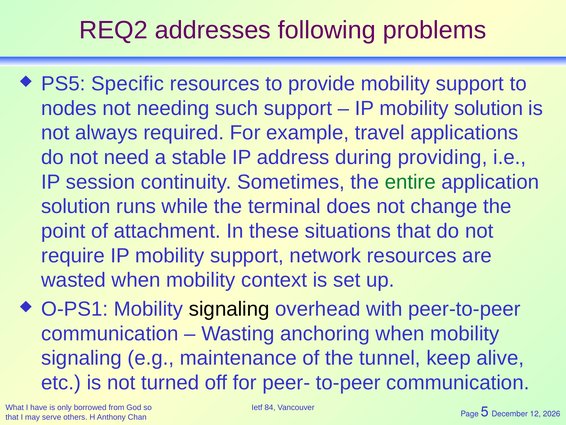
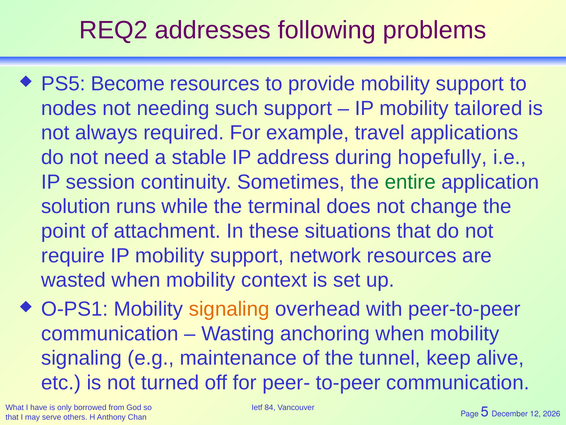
Specific: Specific -> Become (128, 84)
mobility solution: solution -> tailored (488, 108)
providing: providing -> hopefully (442, 157)
signaling colour: black -> orange (229, 309)
